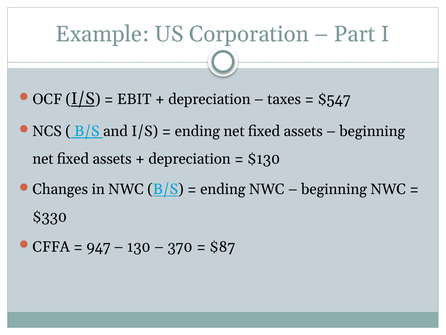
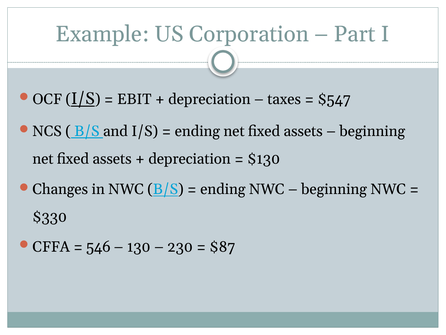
947: 947 -> 546 (98, 246)
370: 370 -> 230 (180, 246)
